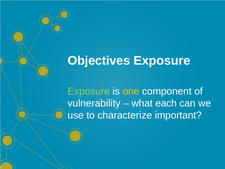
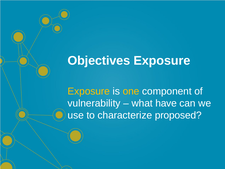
Exposure colour: light green -> yellow (89, 91)
each: each -> have (166, 103)
important: important -> proposed (178, 115)
